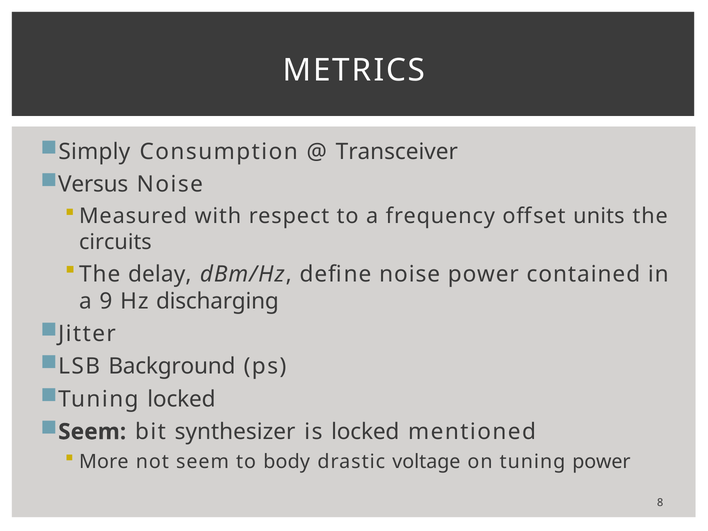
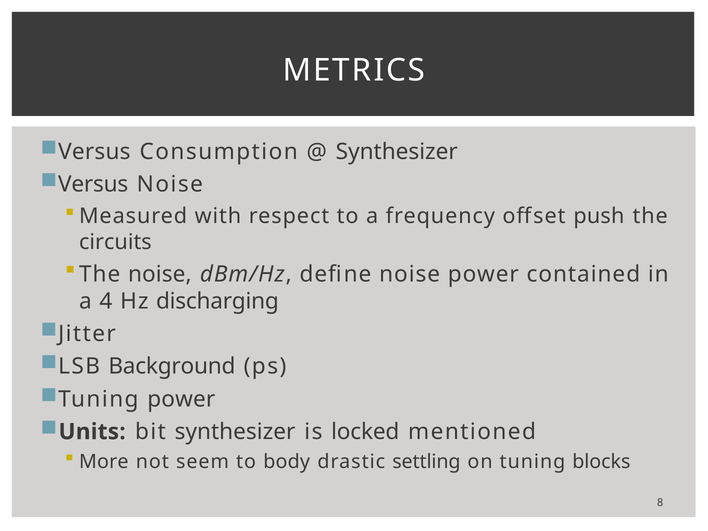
Simply: Simply -> Versus (94, 152)
Transceiver: Transceiver -> Synthesizer (397, 152)
units: units -> push (599, 216)
The delay: delay -> noise (160, 274)
9: 9 -> 4 (106, 301)
Tuning locked: locked -> power (181, 399)
Seem: Seem -> Units (92, 432)
voltage: voltage -> settling (426, 462)
tuning power: power -> blocks (601, 462)
